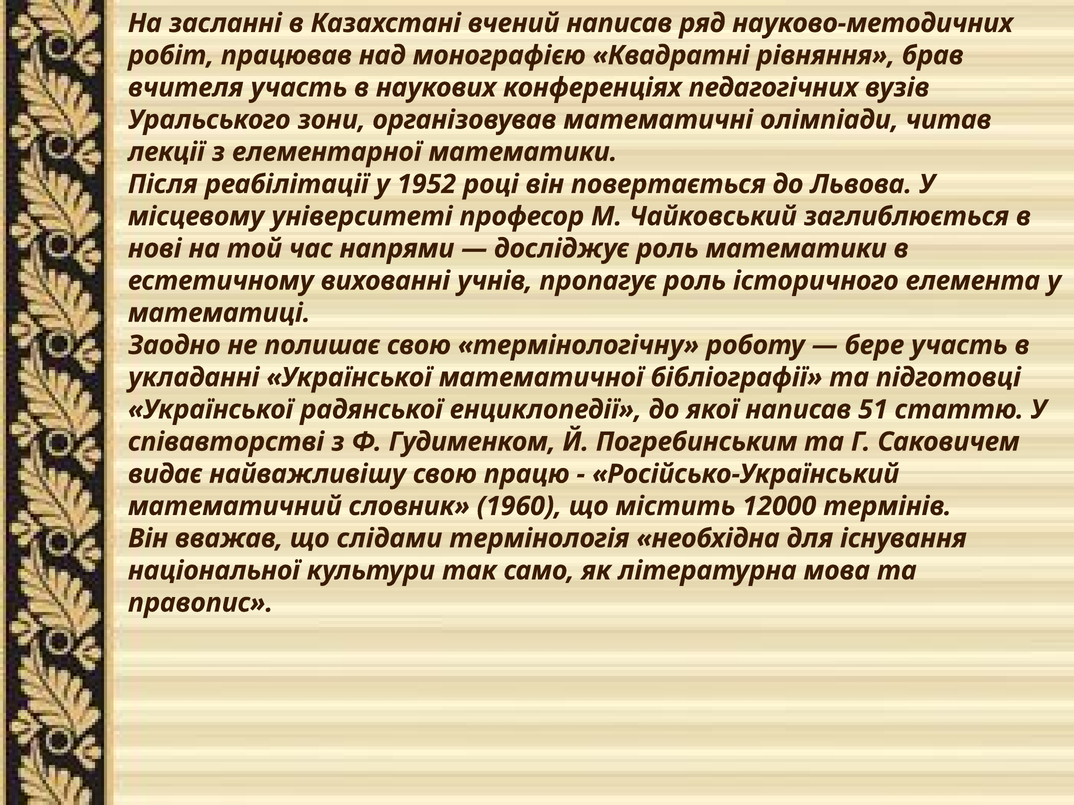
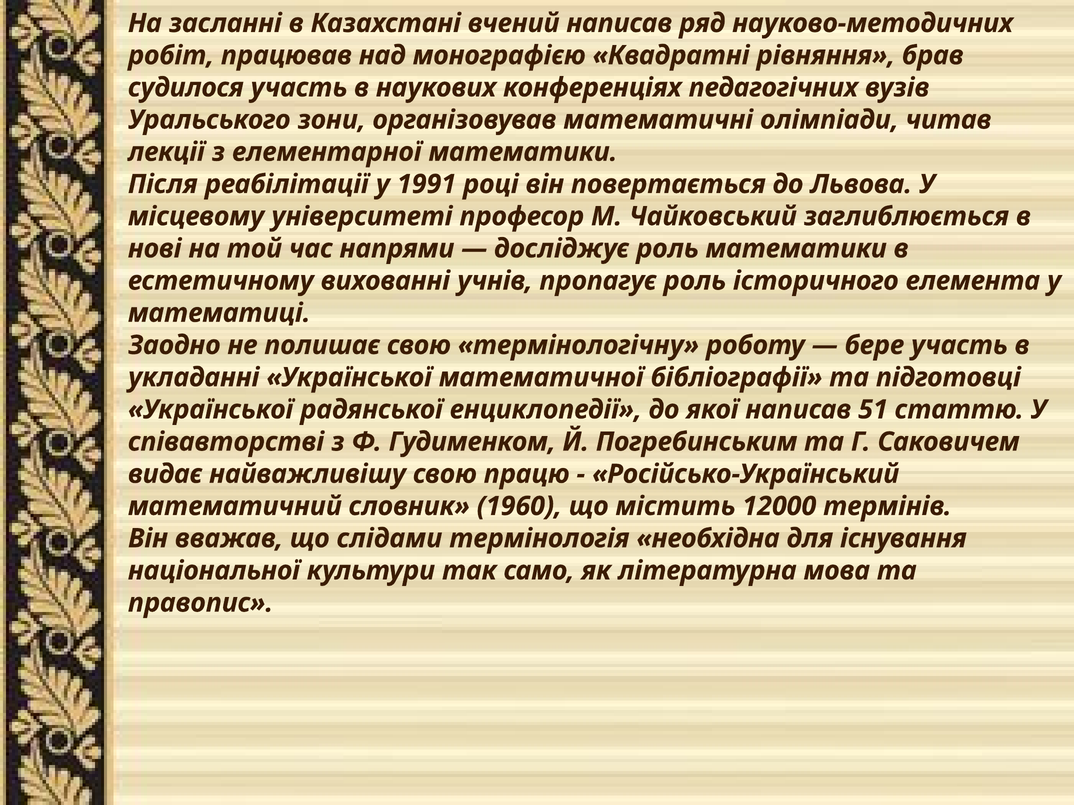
вчителя: вчителя -> судилося (186, 88)
1952: 1952 -> 1991 (427, 184)
